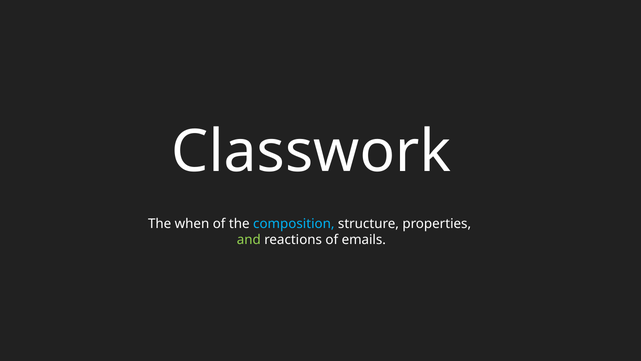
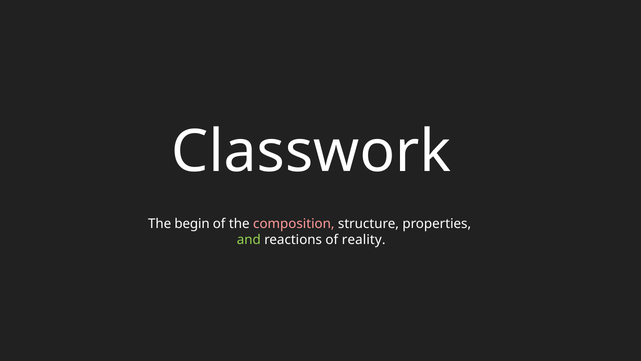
when: when -> begin (192, 224)
composition colour: light blue -> pink (294, 224)
emails: emails -> reality (364, 240)
